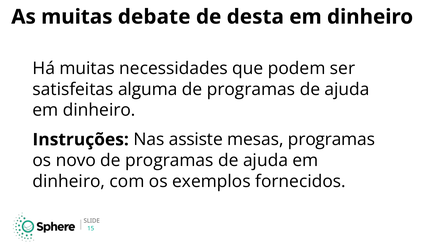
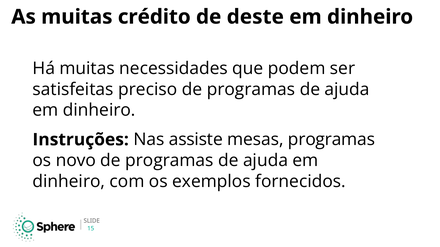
debate: debate -> crédito (154, 17)
desta: desta -> deste (255, 17)
alguma: alguma -> preciso (148, 90)
